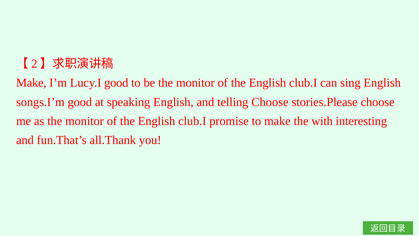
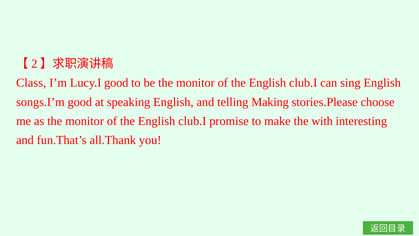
Make: Make -> Class (31, 83)
telling Choose: Choose -> Making (270, 102)
